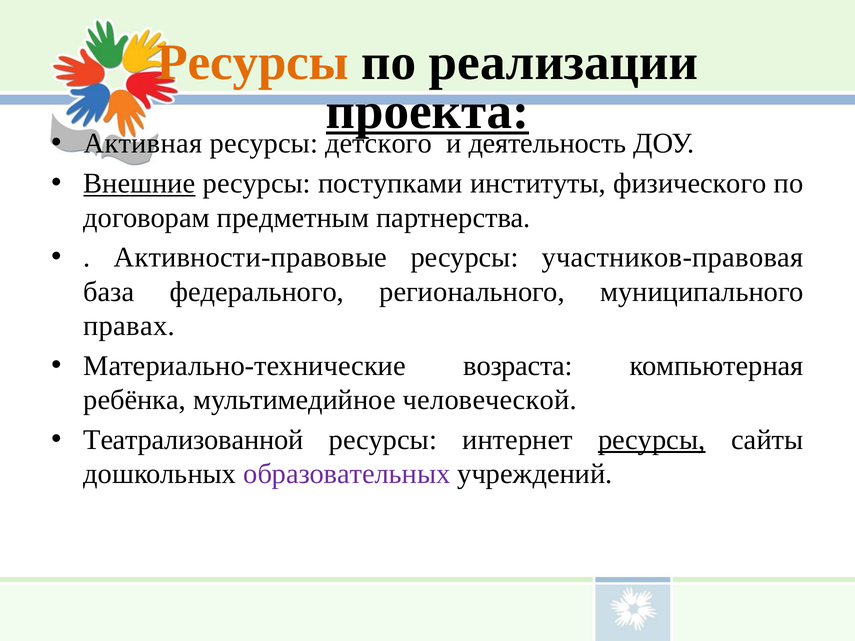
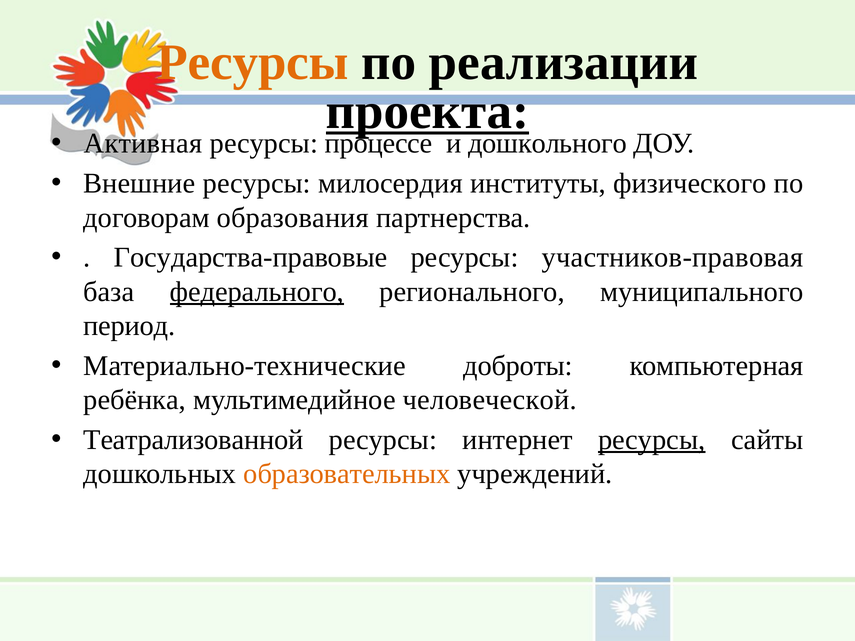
детского: детского -> процессе (379, 144)
деятельность: деятельность -> дошкольного (547, 144)
Внешние underline: present -> none (139, 184)
поступками: поступками -> милосердия (390, 184)
предметным: предметным -> образования (293, 218)
Активности-правовые: Активности-правовые -> Государства-правовые (251, 258)
федерального underline: none -> present (257, 292)
правах: правах -> период (129, 326)
возраста: возраста -> доброты (518, 366)
образовательных colour: purple -> orange (347, 474)
